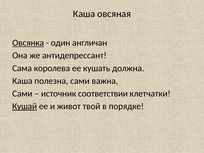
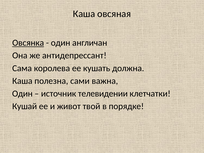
Сами: Сами -> Один (22, 94)
соответствии: соответствии -> телевидении (103, 94)
Кушай underline: present -> none (25, 106)
